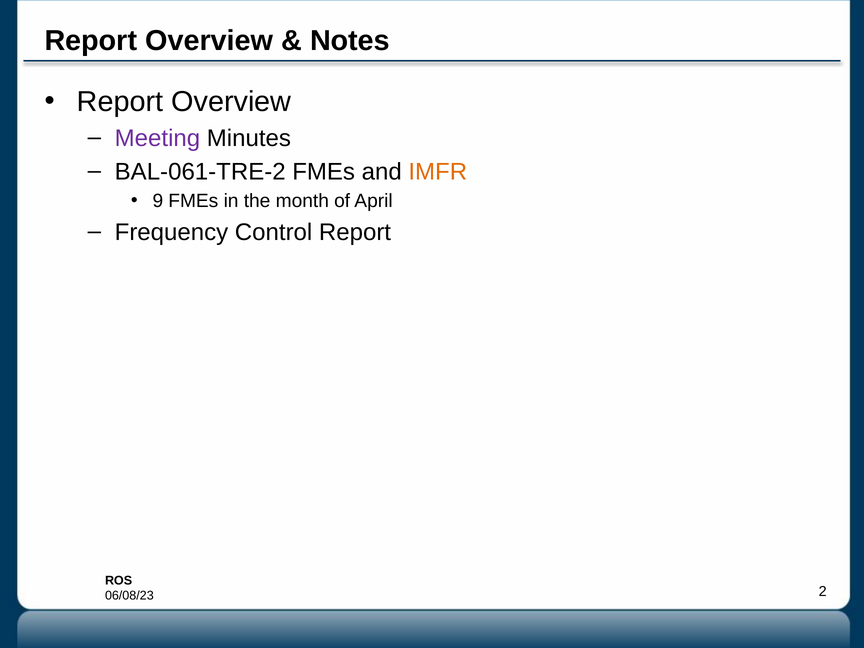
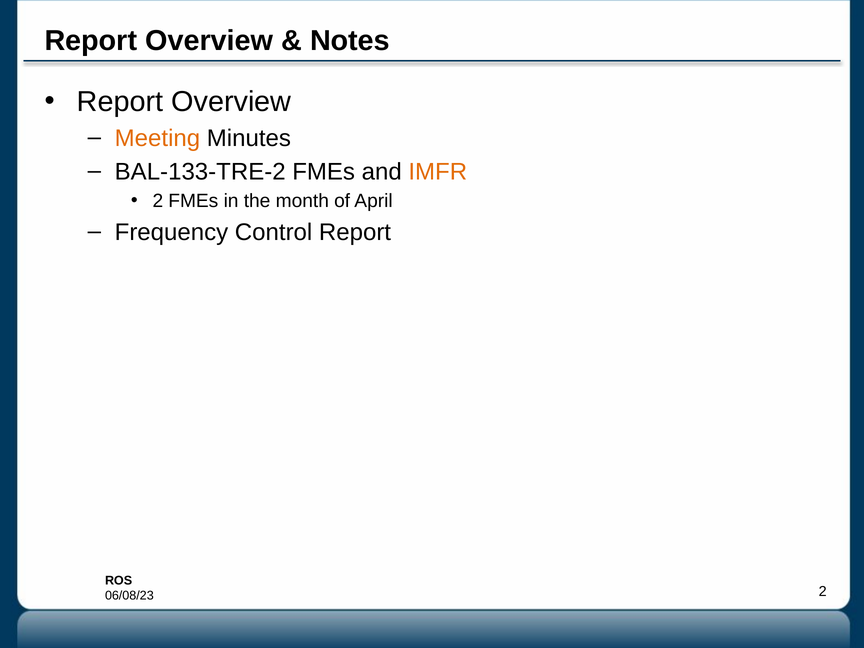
Meeting colour: purple -> orange (157, 138)
BAL-061-TRE-2: BAL-061-TRE-2 -> BAL-133-TRE-2 (200, 172)
9: 9 -> 2 (158, 201)
